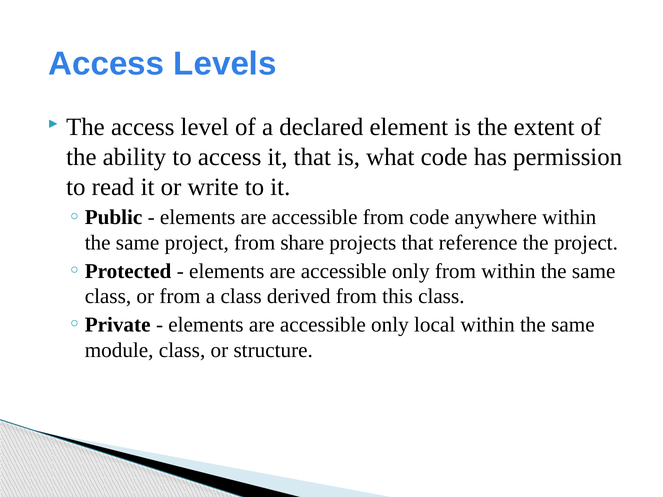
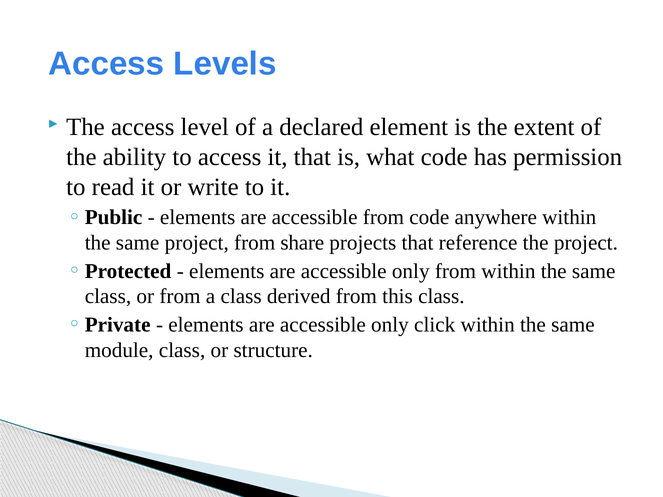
local: local -> click (435, 325)
